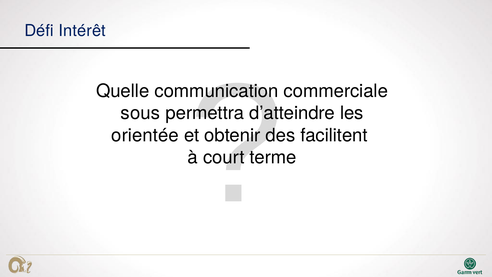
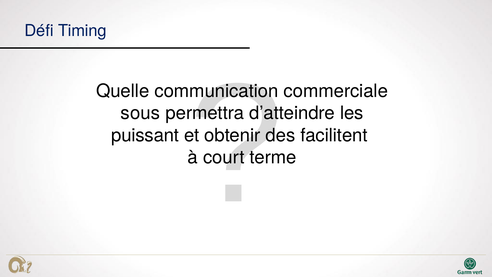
Intérêt: Intérêt -> Timing (82, 31)
orientée: orientée -> puissant (145, 135)
